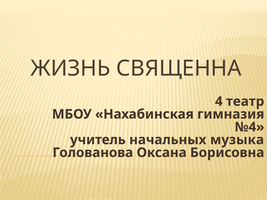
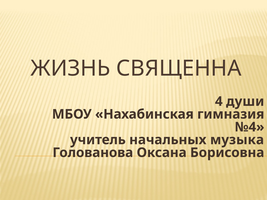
театр: театр -> души (245, 102)
